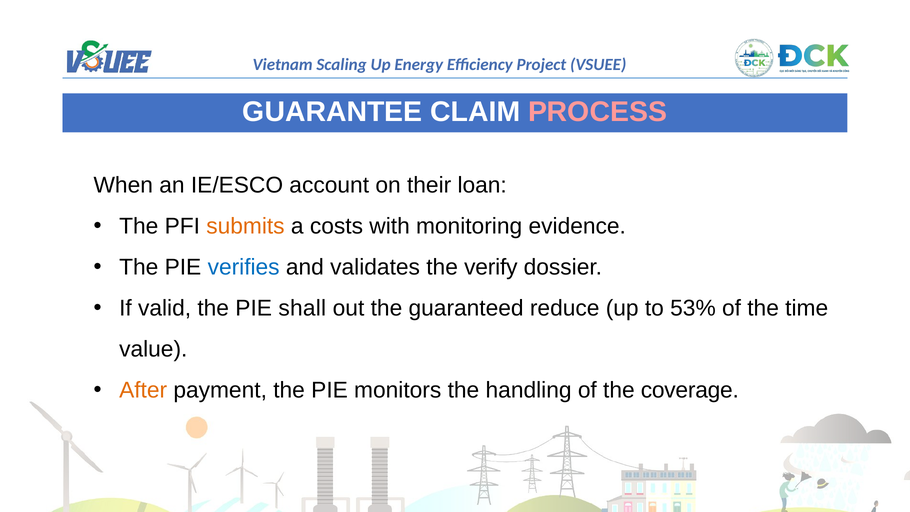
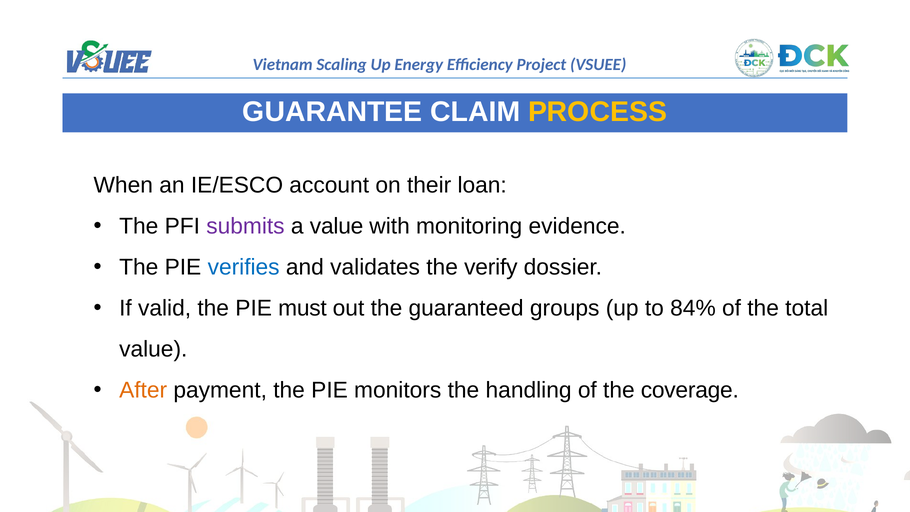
PROCESS colour: pink -> yellow (597, 112)
submits colour: orange -> purple (245, 226)
a costs: costs -> value (337, 226)
shall: shall -> must (302, 308)
reduce: reduce -> groups (565, 308)
53%: 53% -> 84% (693, 308)
time: time -> total (807, 308)
